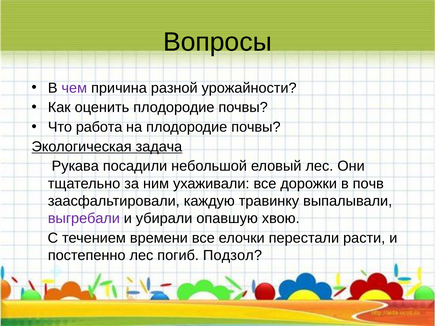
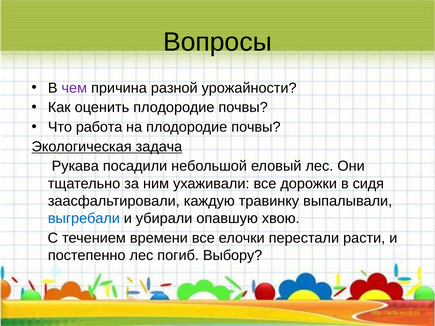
почв: почв -> сидя (368, 184)
выгребали colour: purple -> blue (84, 219)
Подзол: Подзол -> Выбору (233, 255)
